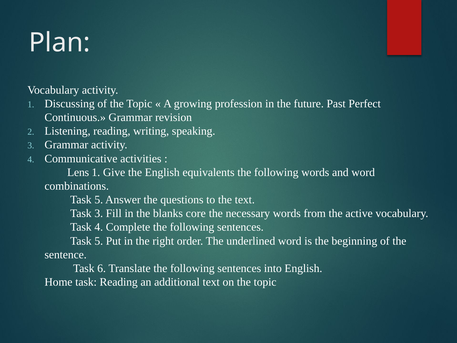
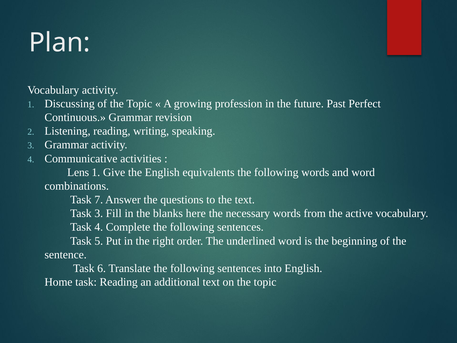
5: 5 -> 7 (99, 200)
core: core -> here (196, 213)
